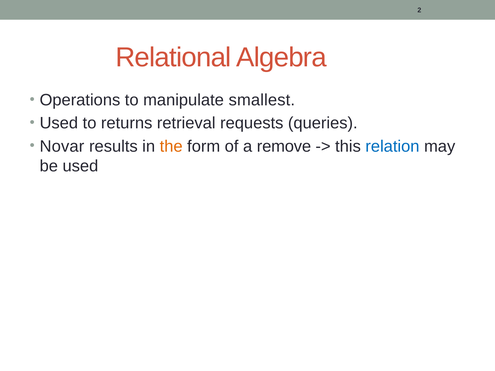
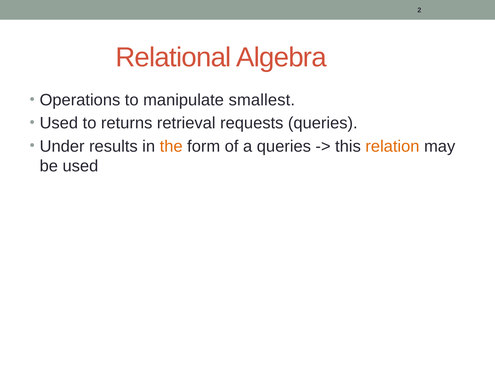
Novar: Novar -> Under (62, 146)
a remove: remove -> queries (284, 146)
relation colour: blue -> orange (392, 146)
